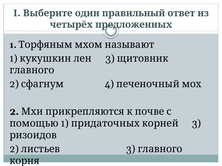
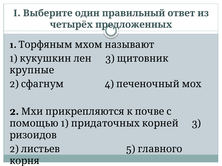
главного: главного -> крупные (32, 70)
листьев 3: 3 -> 5 (131, 149)
